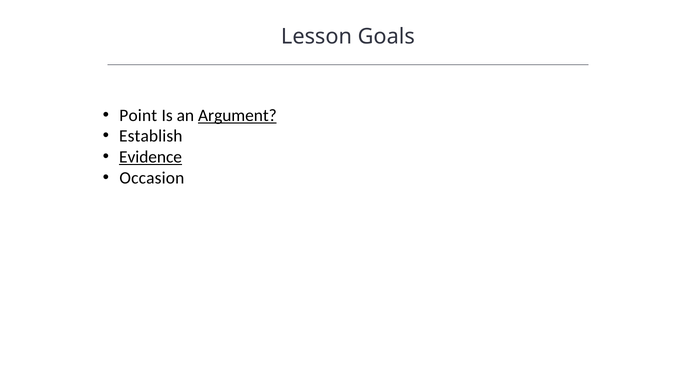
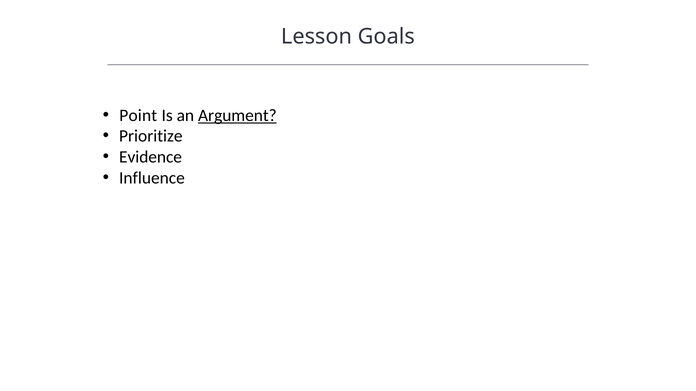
Establish: Establish -> Prioritize (151, 136)
Evidence underline: present -> none (151, 157)
Occasion: Occasion -> Influence (152, 178)
